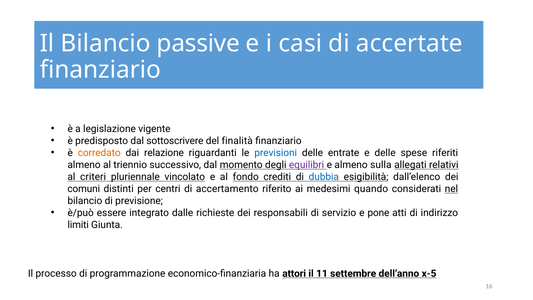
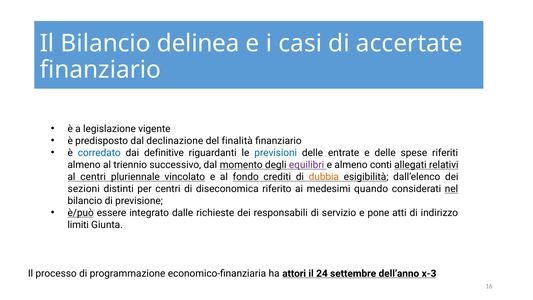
passive: passive -> delinea (198, 44)
sottoscrivere: sottoscrivere -> declinazione (175, 141)
corredato colour: orange -> blue (99, 153)
relazione: relazione -> definitive (164, 153)
sulla: sulla -> conti (381, 165)
al criteri: criteri -> centri (93, 177)
dubbia colour: blue -> orange (324, 177)
comuni: comuni -> sezioni (84, 189)
accertamento: accertamento -> diseconomica (227, 189)
è/può underline: none -> present (81, 213)
11: 11 -> 24 (322, 273)
x-5: x-5 -> x-3 (429, 273)
